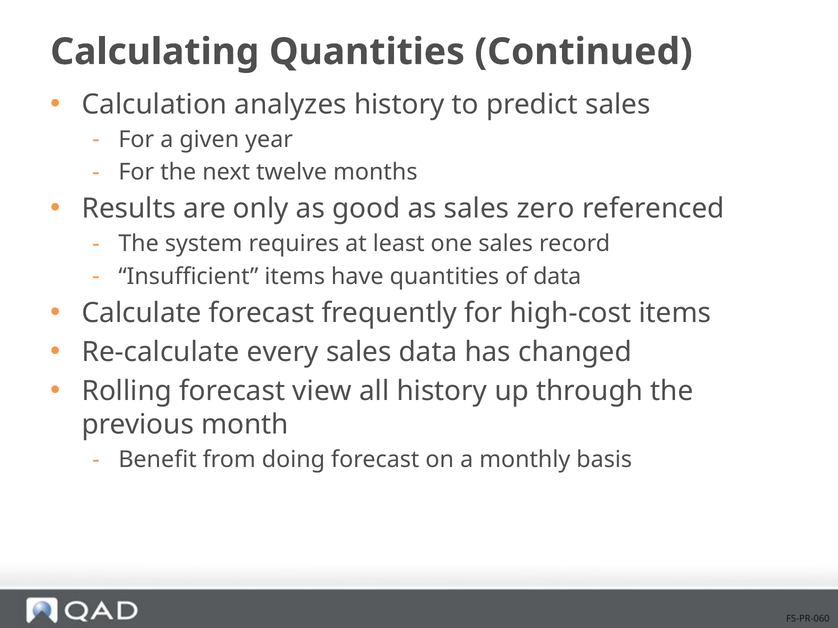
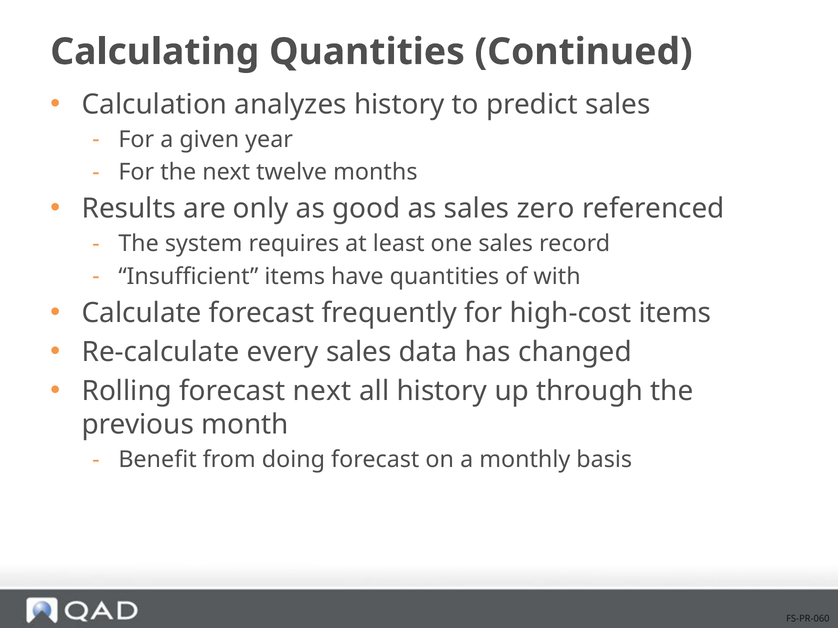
of data: data -> with (557, 277)
forecast view: view -> next (322, 391)
